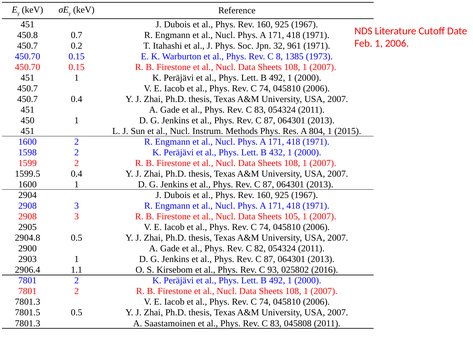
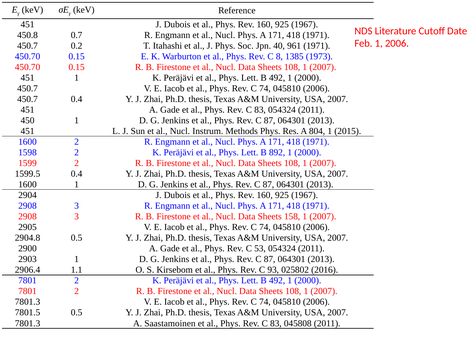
32: 32 -> 40 (279, 46)
432: 432 -> 892 (277, 152)
105: 105 -> 158 (292, 216)
82: 82 -> 53 (260, 248)
